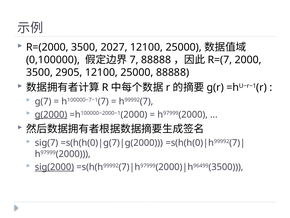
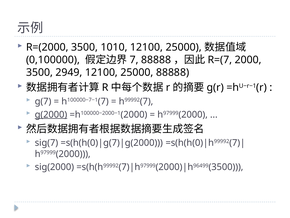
2027: 2027 -> 1010 (114, 47)
2905: 2905 -> 2949 (69, 72)
sig(2000 underline: present -> none (54, 167)
